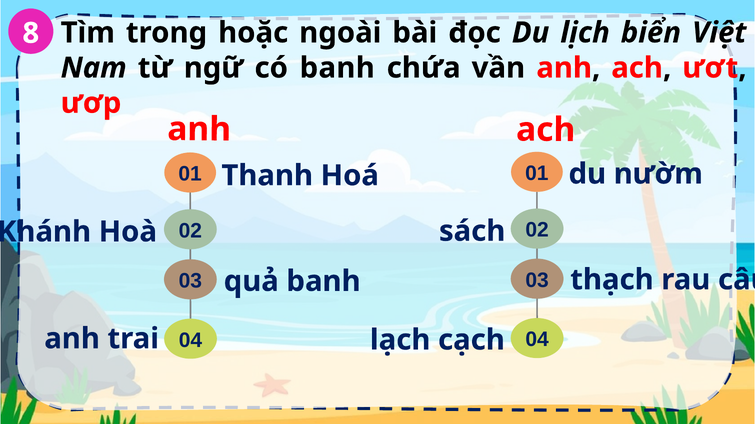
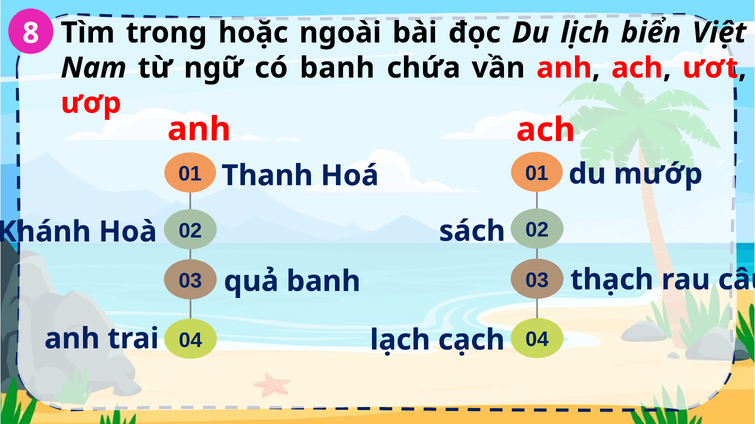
nườm: nườm -> mướp (658, 174)
